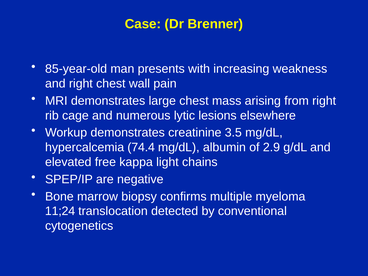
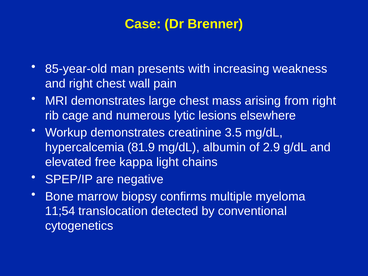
74.4: 74.4 -> 81.9 (141, 147)
11;24: 11;24 -> 11;54 (60, 211)
